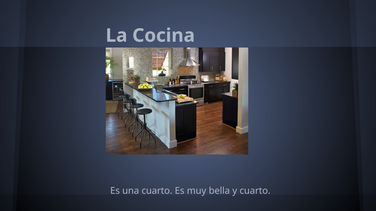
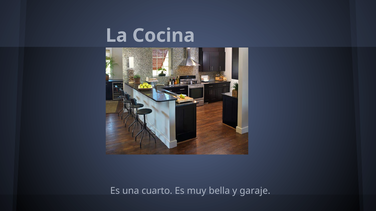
y cuarto: cuarto -> garaje (255, 191)
